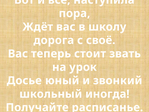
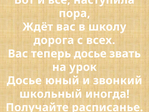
своё: своё -> всех (101, 40)
теперь стоит: стоит -> досье (90, 54)
